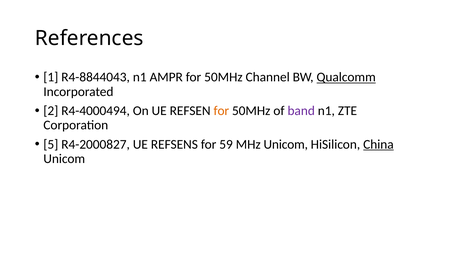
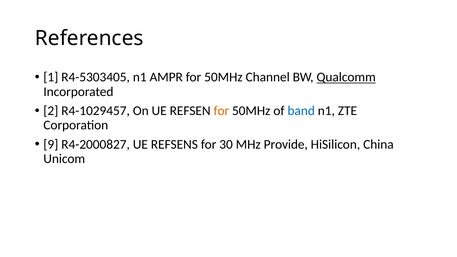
R4-8844043: R4-8844043 -> R4-5303405 (96, 77)
R4-4000494: R4-4000494 -> R4-1029457 (96, 111)
band colour: purple -> blue (301, 111)
5: 5 -> 9 (51, 144)
59: 59 -> 30 (226, 144)
MHz Unicom: Unicom -> Provide (286, 144)
China underline: present -> none (378, 144)
